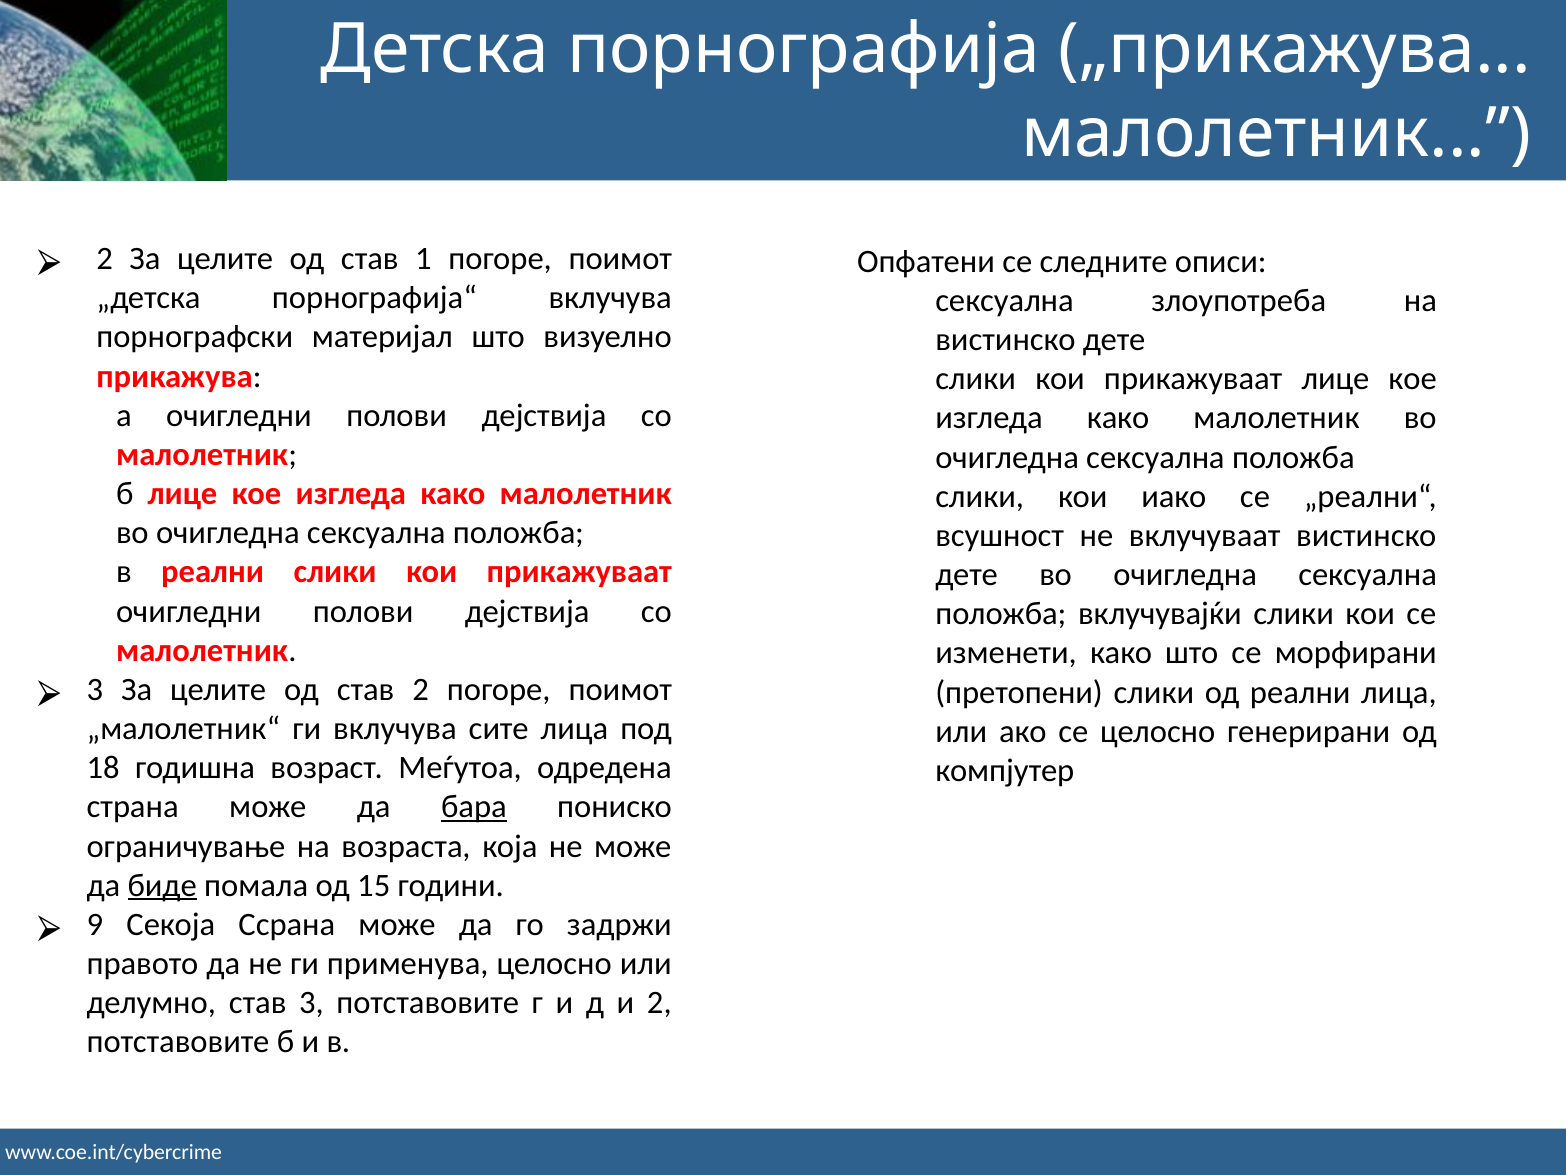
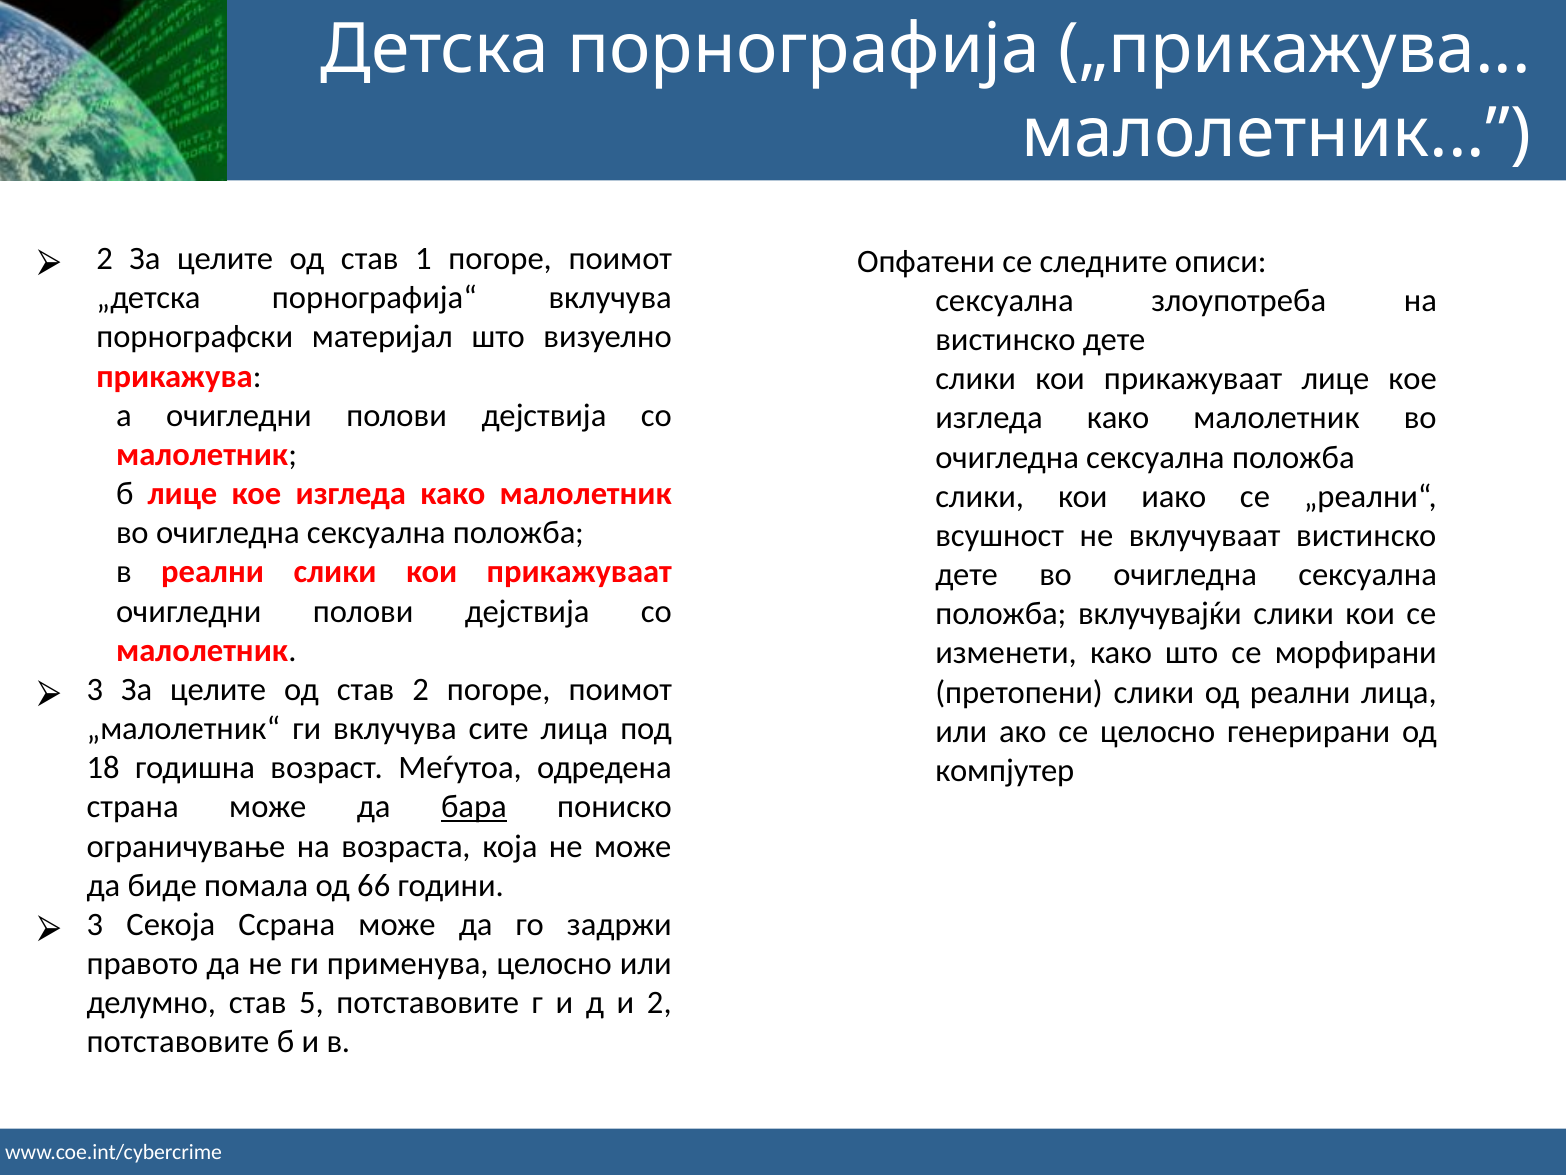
биде underline: present -> none (162, 885)
15: 15 -> 66 (374, 885)
9: 9 -> 3 (95, 924)
став 3: 3 -> 5 (311, 1003)
